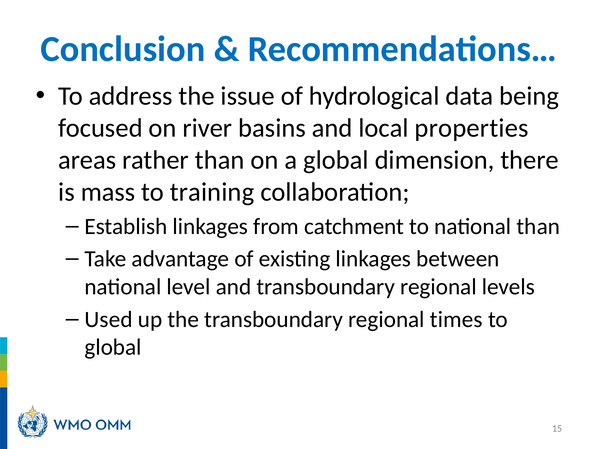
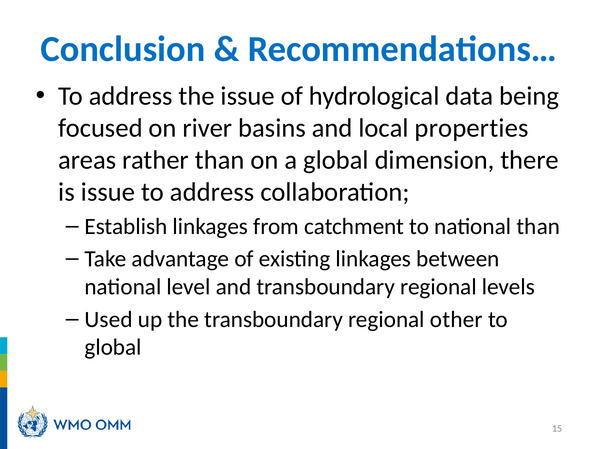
is mass: mass -> issue (108, 192)
training: training -> address (212, 192)
times: times -> other (456, 319)
